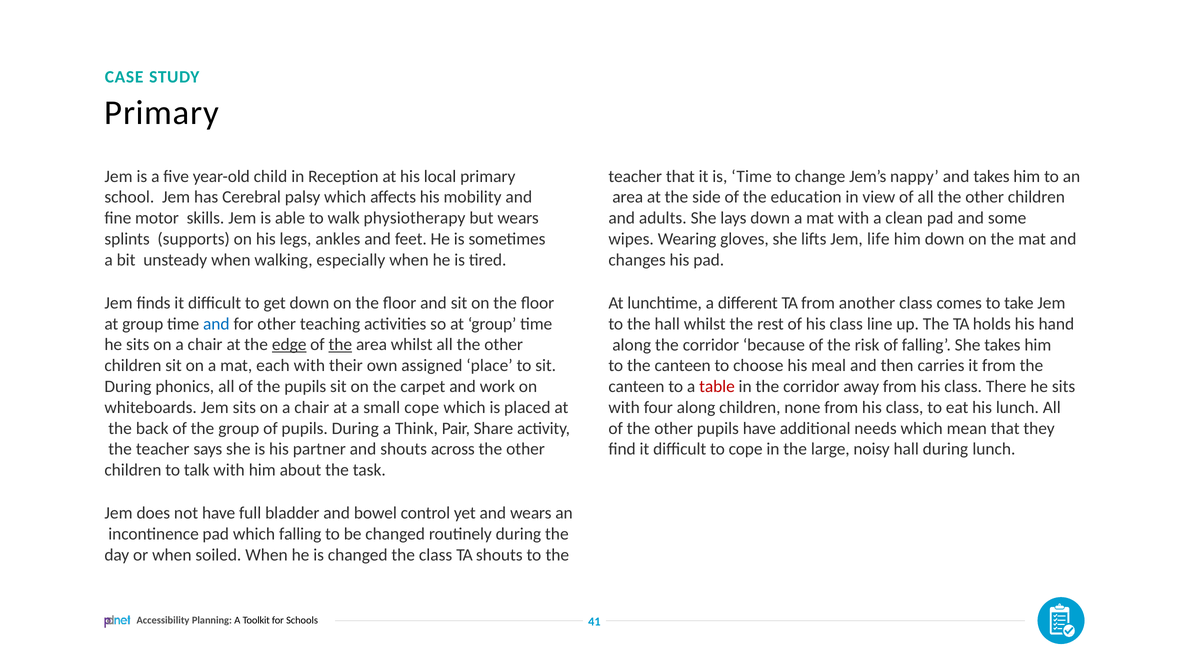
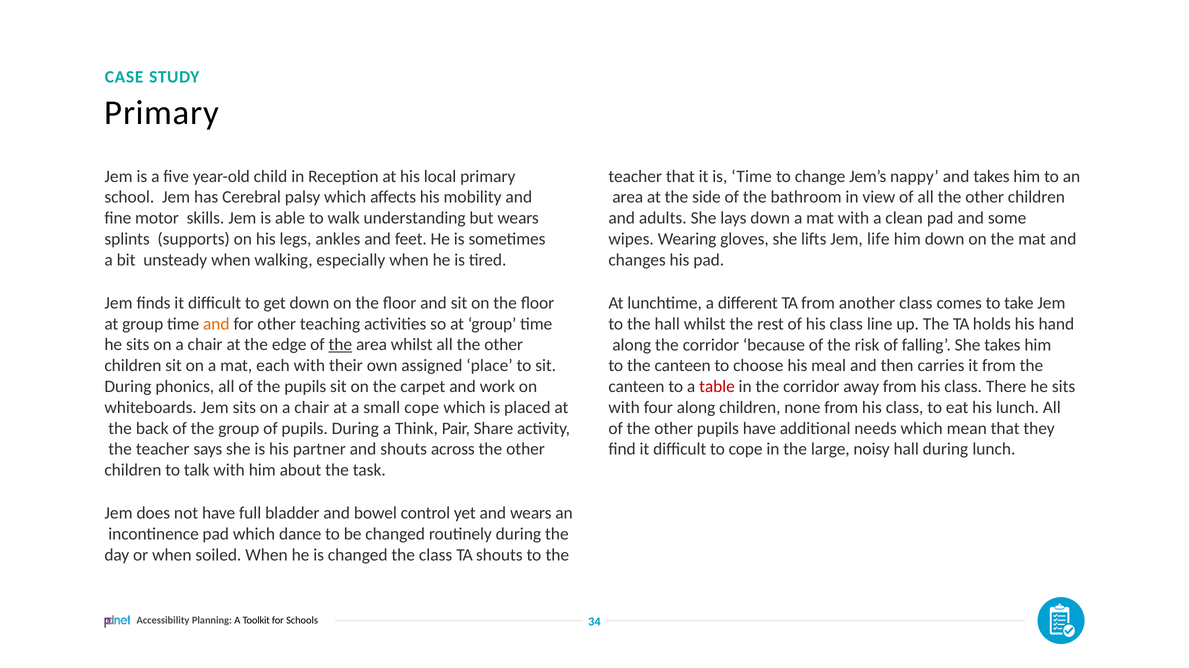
education: education -> bathroom (806, 197)
physiotherapy: physiotherapy -> understanding (415, 218)
and colour: blue -> orange (216, 324)
edge underline: present -> none (289, 345)
which falling: falling -> dance (300, 534)
41: 41 -> 34 (594, 622)
